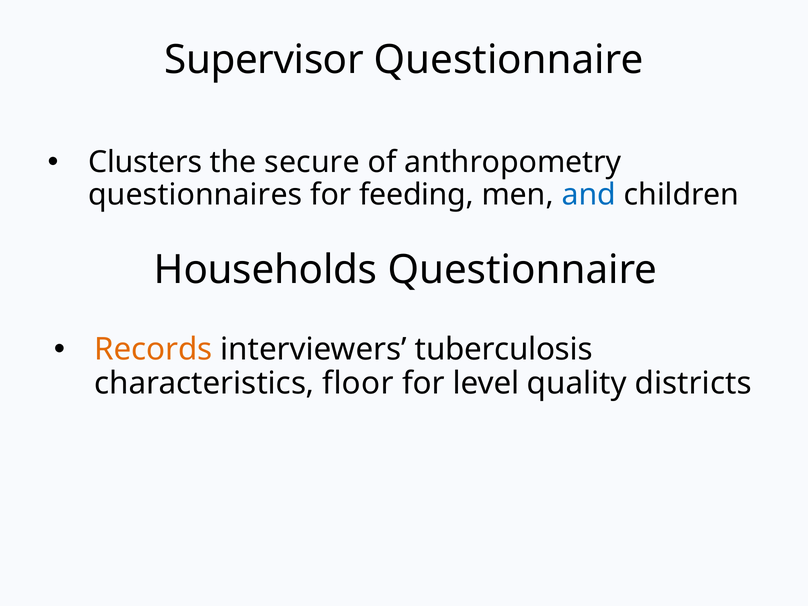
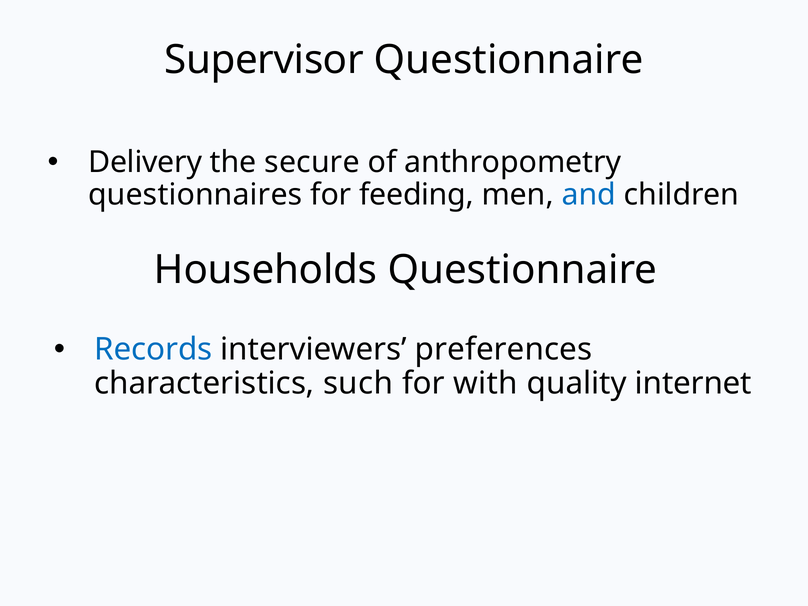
Clusters: Clusters -> Delivery (145, 162)
Records colour: orange -> blue (153, 349)
tuberculosis: tuberculosis -> preferences (504, 349)
floor: floor -> such (358, 383)
level: level -> with (486, 383)
districts: districts -> internet (693, 383)
